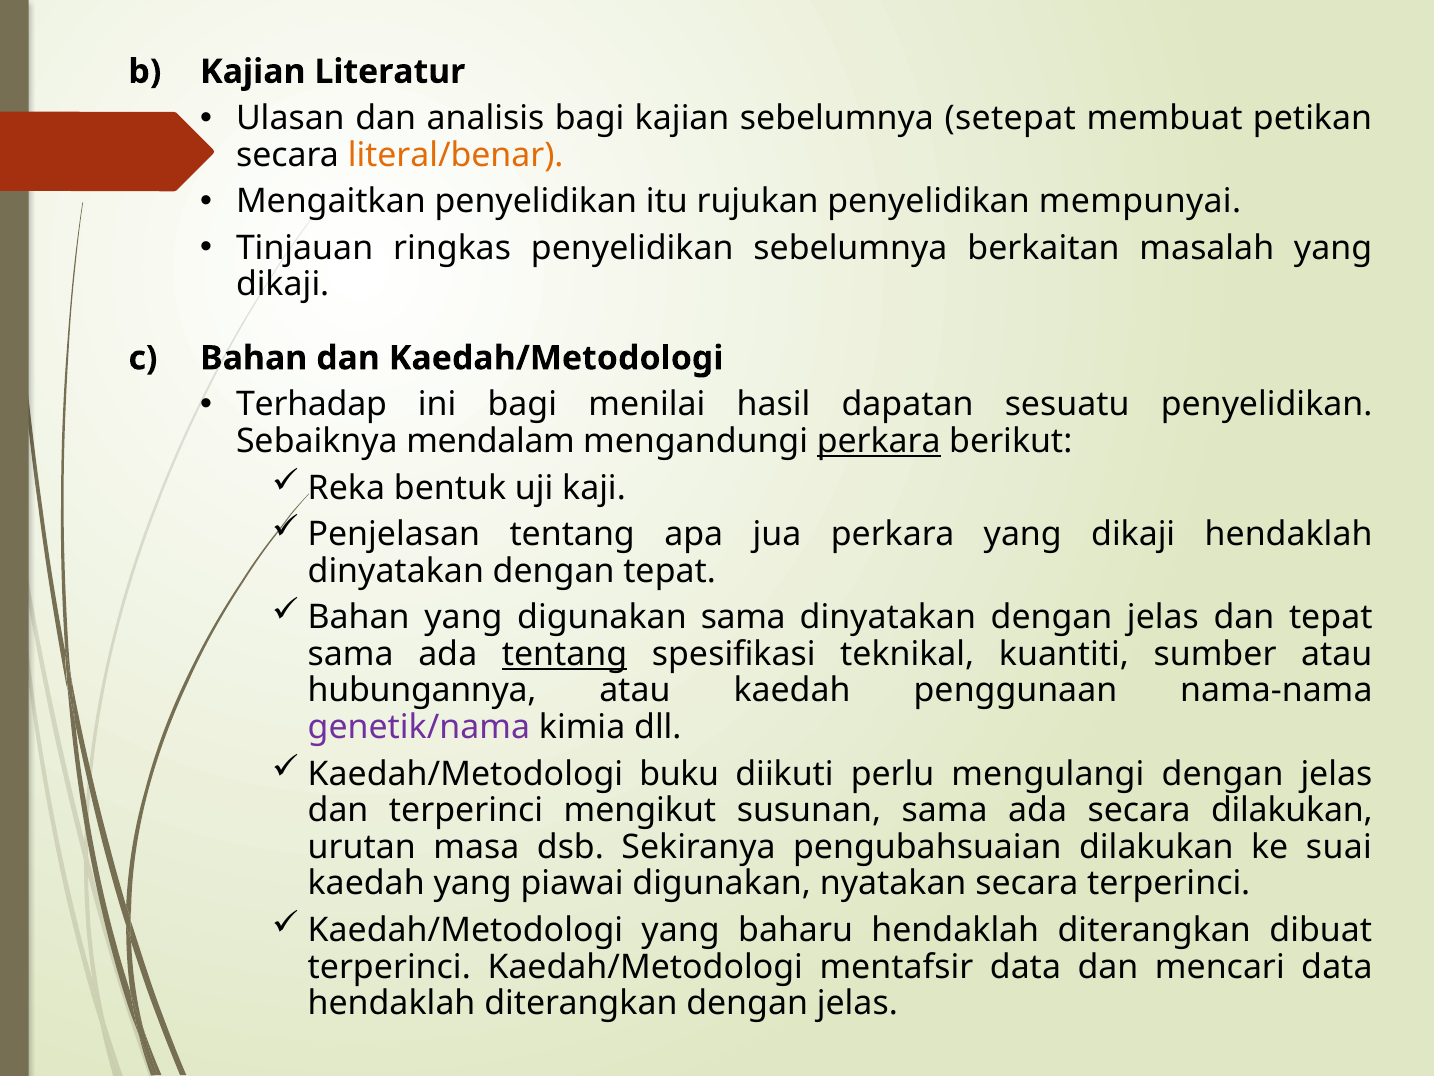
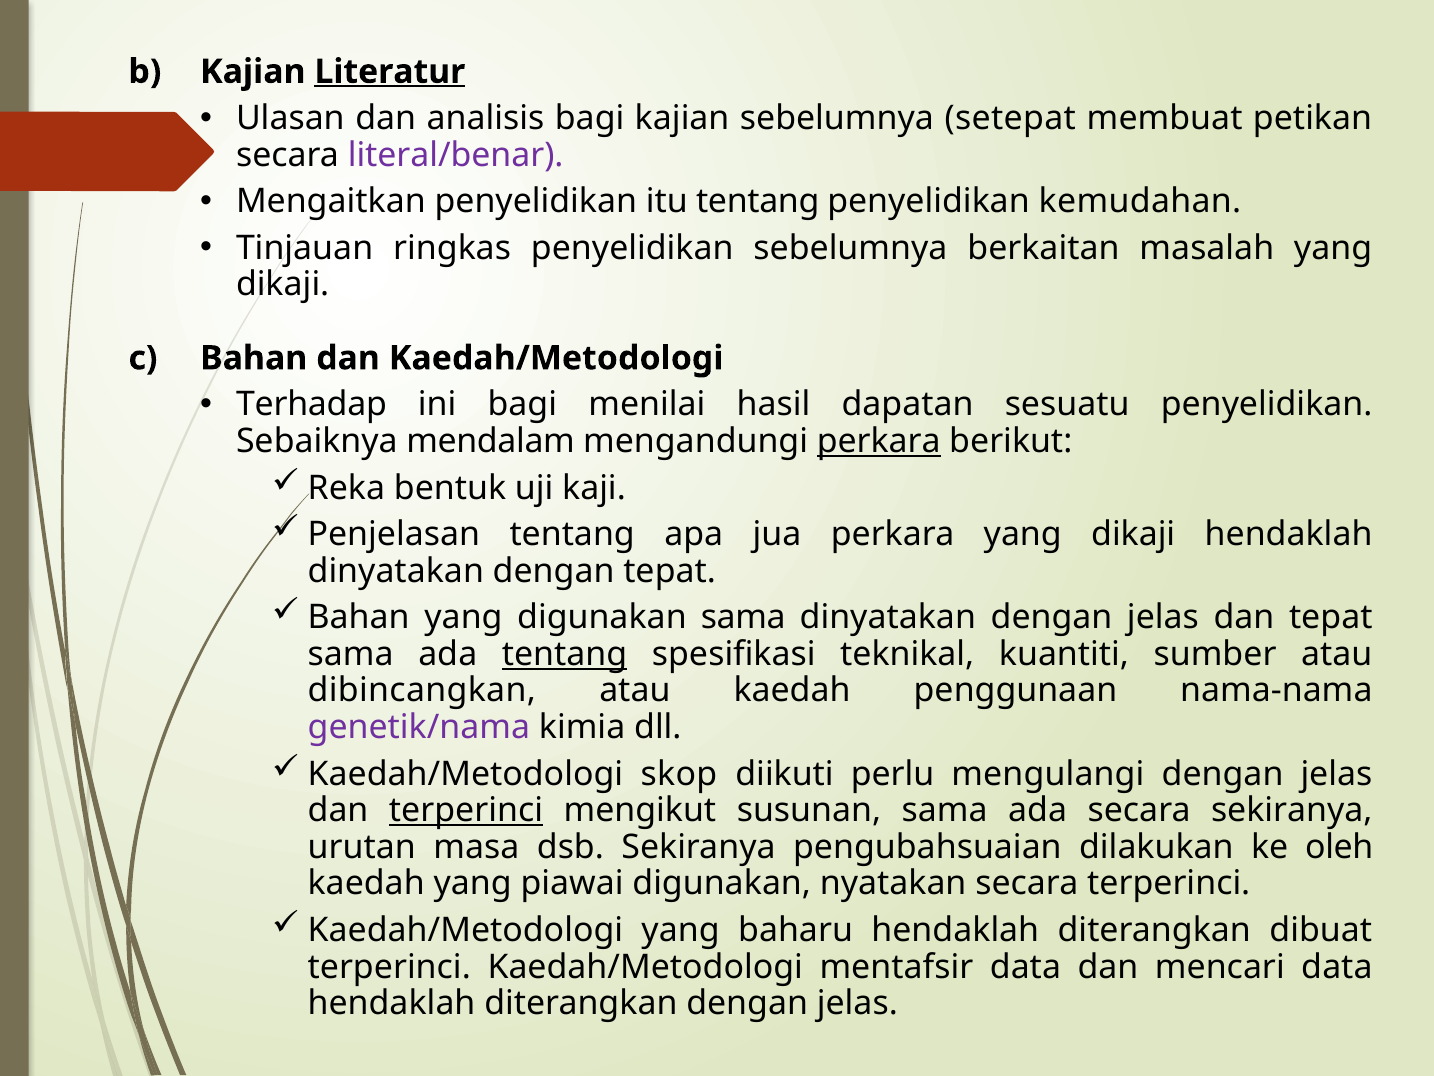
Literatur underline: none -> present (390, 72)
literal/benar colour: orange -> purple (456, 155)
itu rujukan: rujukan -> tentang (758, 201)
mempunyai: mempunyai -> kemudahan (1140, 201)
hubungannya: hubungannya -> dibincangkan (422, 690)
buku: buku -> skop (679, 774)
terperinci underline: none -> present (466, 810)
secara dilakukan: dilakukan -> sekiranya (1292, 810)
suai: suai -> oleh (1339, 847)
